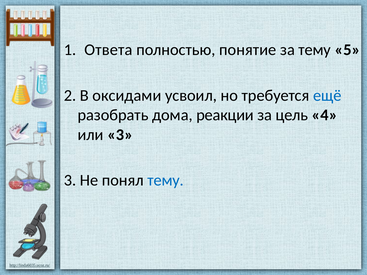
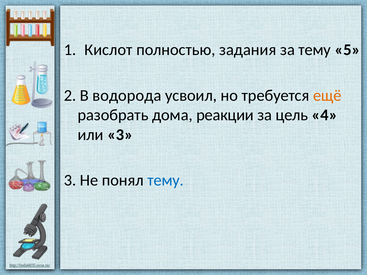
Ответа: Ответа -> Кислот (108, 50)
понятие: понятие -> задания (248, 50)
оксидами: оксидами -> водорода (127, 96)
ещё colour: blue -> orange (327, 96)
